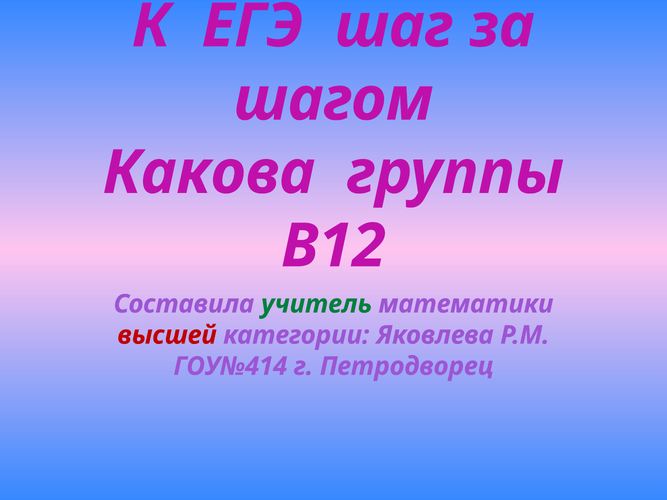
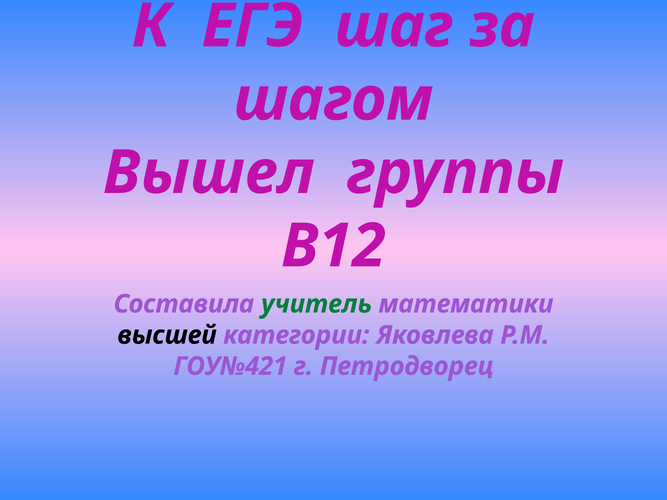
Какова: Какова -> Вышел (209, 173)
высшей colour: red -> black (167, 335)
ГОУ№414: ГОУ№414 -> ГОУ№421 (230, 366)
